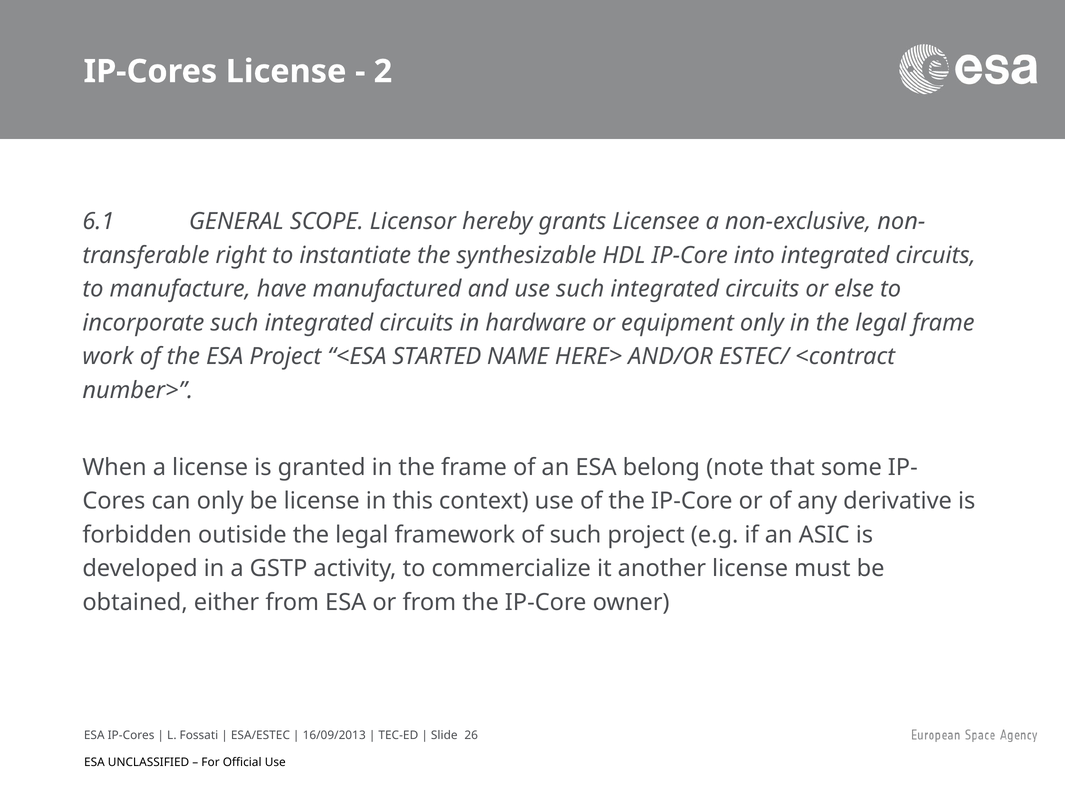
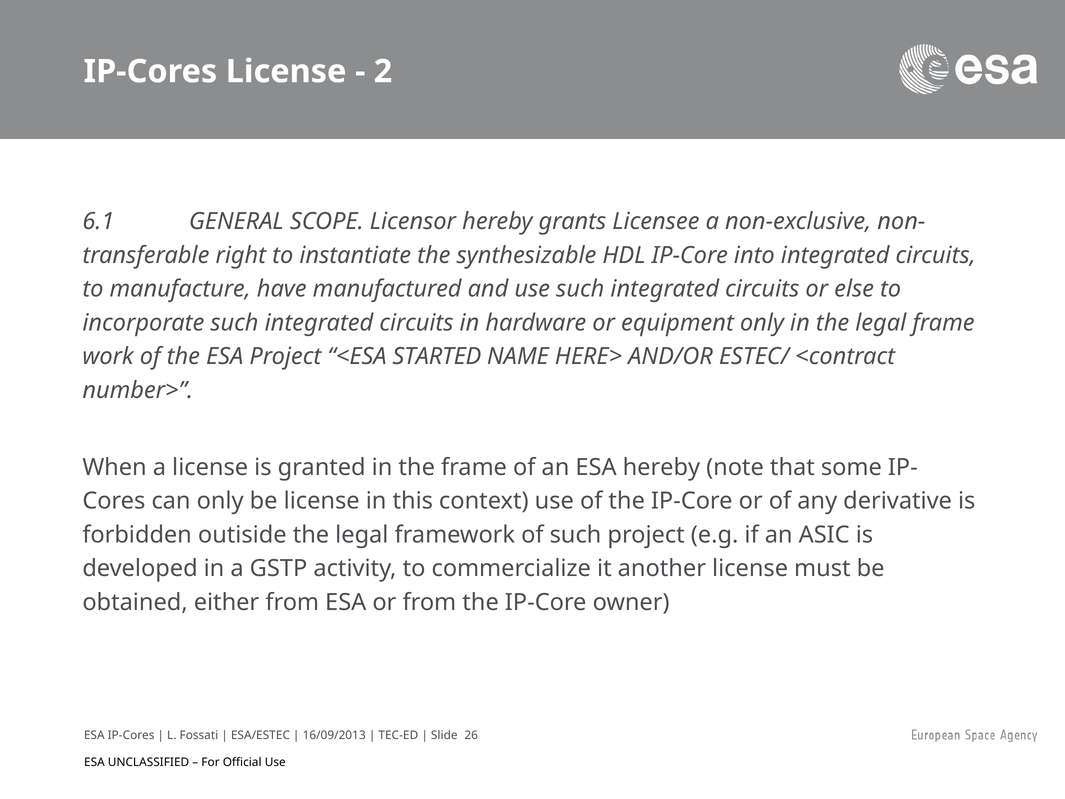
ESA belong: belong -> hereby (661, 467)
